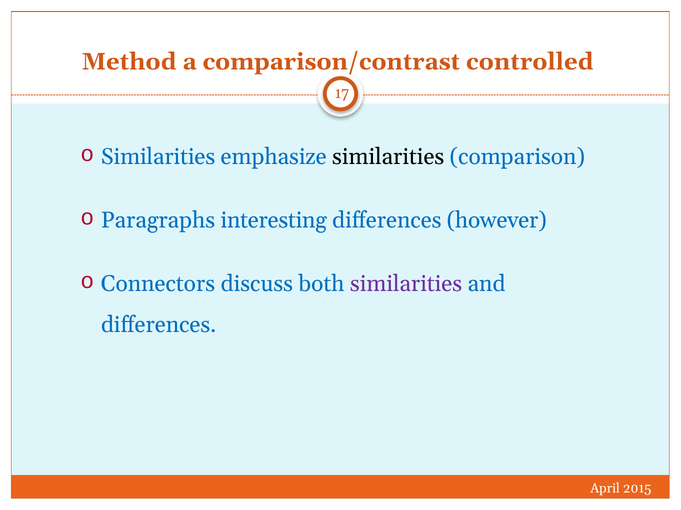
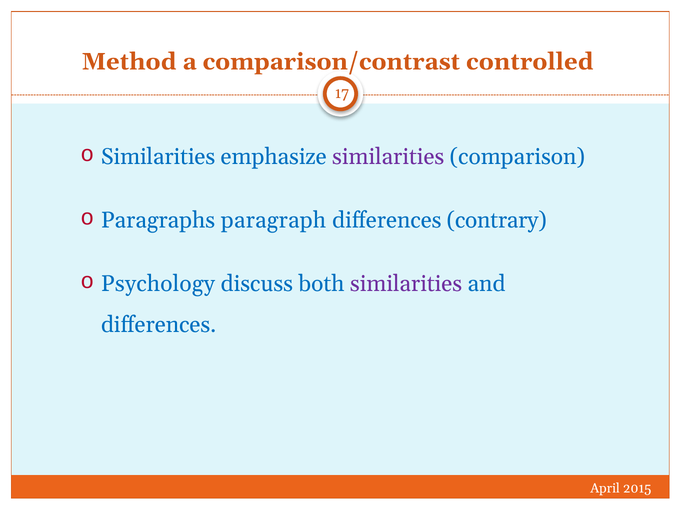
similarities colour: black -> purple (388, 157)
interesting: interesting -> paragraph (274, 221)
however: however -> contrary (497, 221)
Connectors: Connectors -> Psychology (158, 284)
